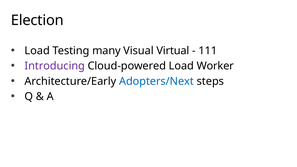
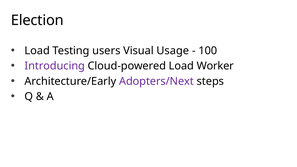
many: many -> users (106, 51)
Virtual: Virtual -> Usage (173, 51)
111: 111 -> 100 (208, 51)
Adopters/Next colour: blue -> purple (156, 81)
